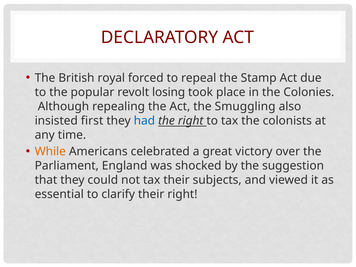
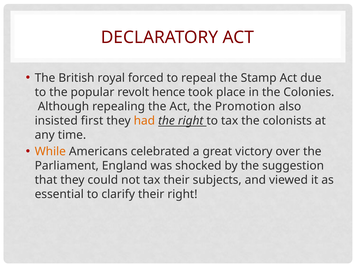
losing: losing -> hence (169, 92)
Smuggling: Smuggling -> Promotion (245, 106)
had colour: blue -> orange (144, 121)
